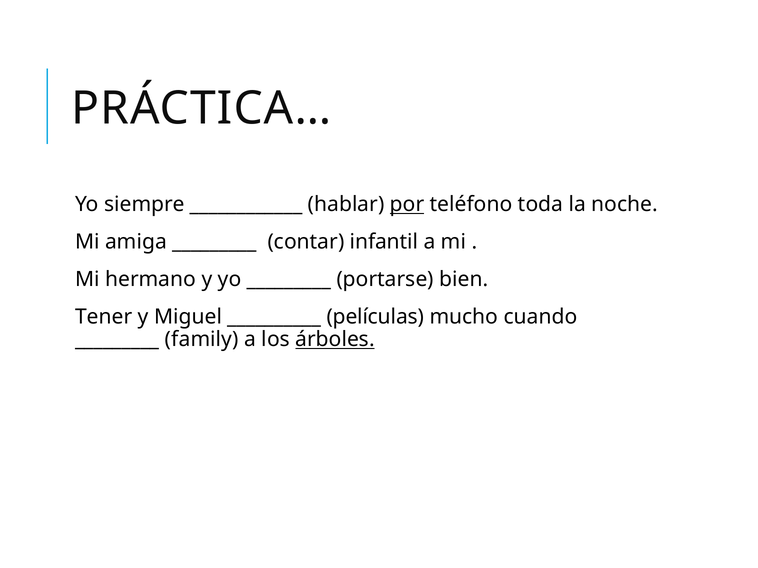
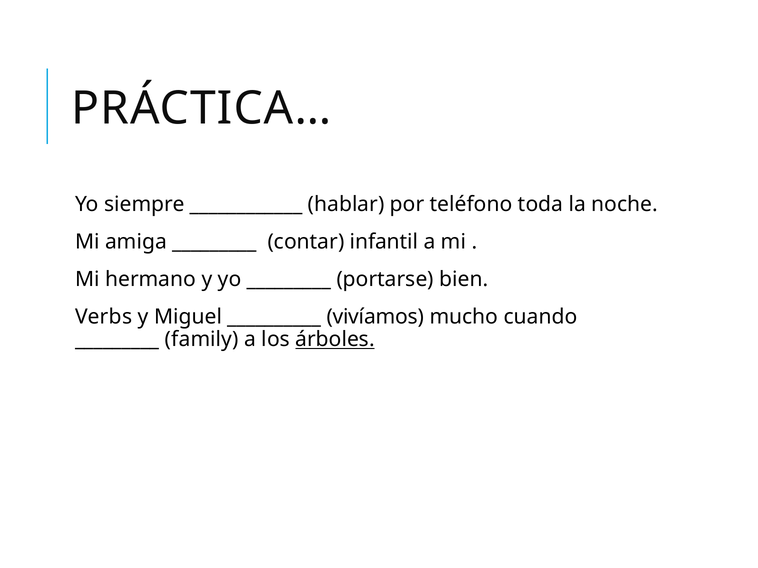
por underline: present -> none (407, 205)
Tener: Tener -> Verbs (104, 317)
películas: películas -> vivíamos (375, 317)
